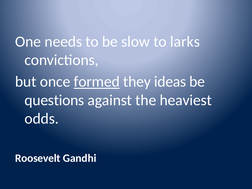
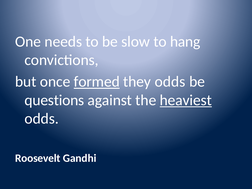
larks: larks -> hang (185, 42)
they ideas: ideas -> odds (170, 82)
heaviest underline: none -> present (186, 100)
